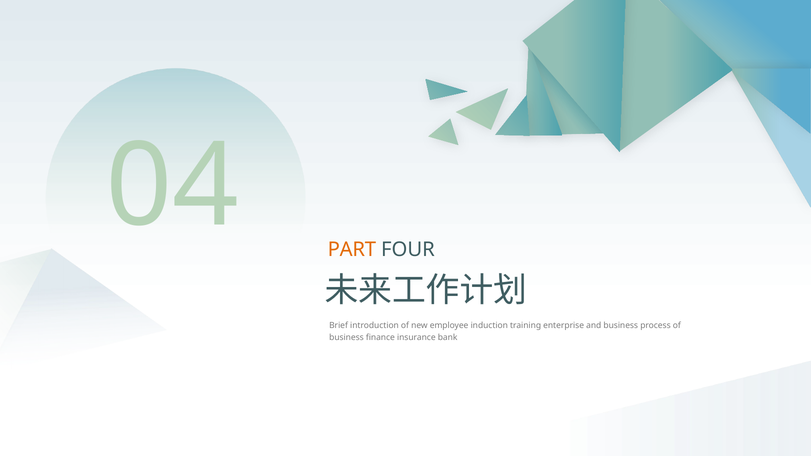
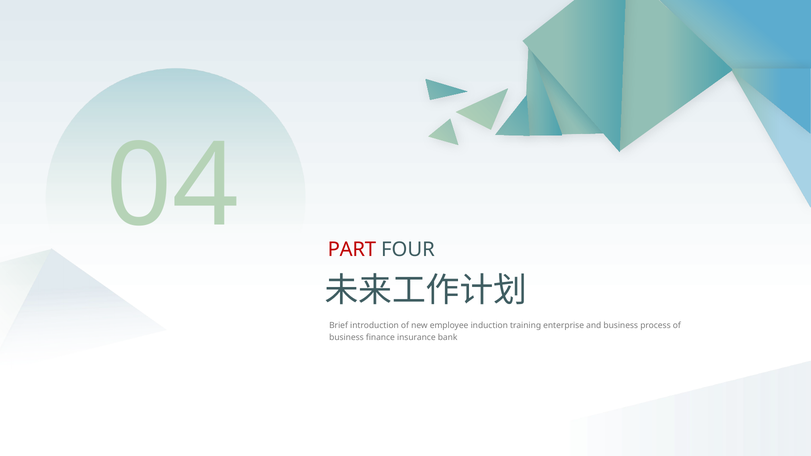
PART colour: orange -> red (352, 250)
